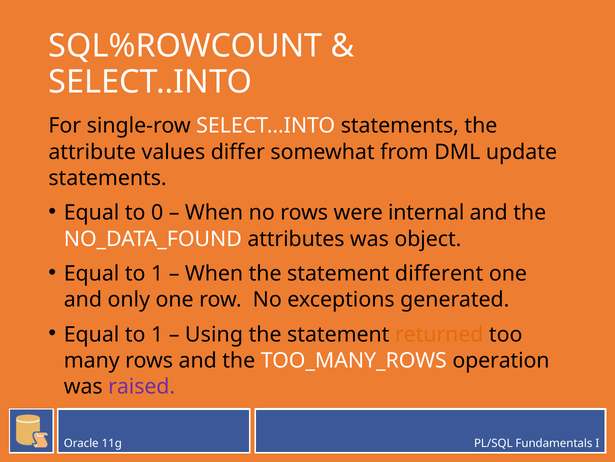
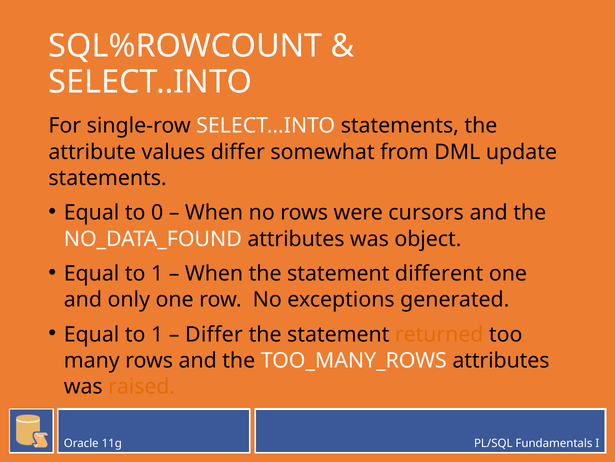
internal: internal -> cursors (426, 213)
Using: Using -> Differ (214, 334)
TOO_MANY_ROWS operation: operation -> attributes (501, 360)
raised colour: purple -> orange (142, 386)
